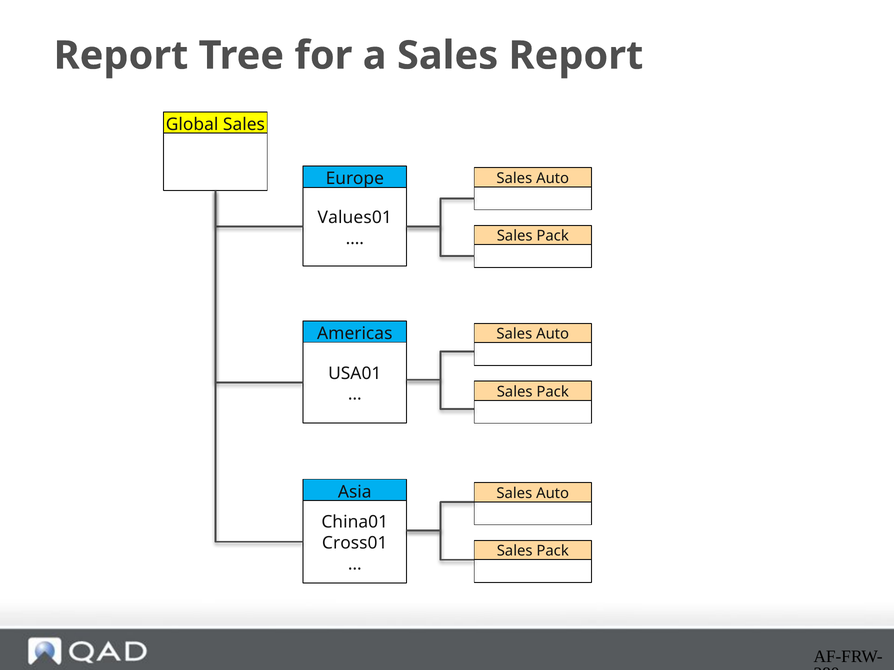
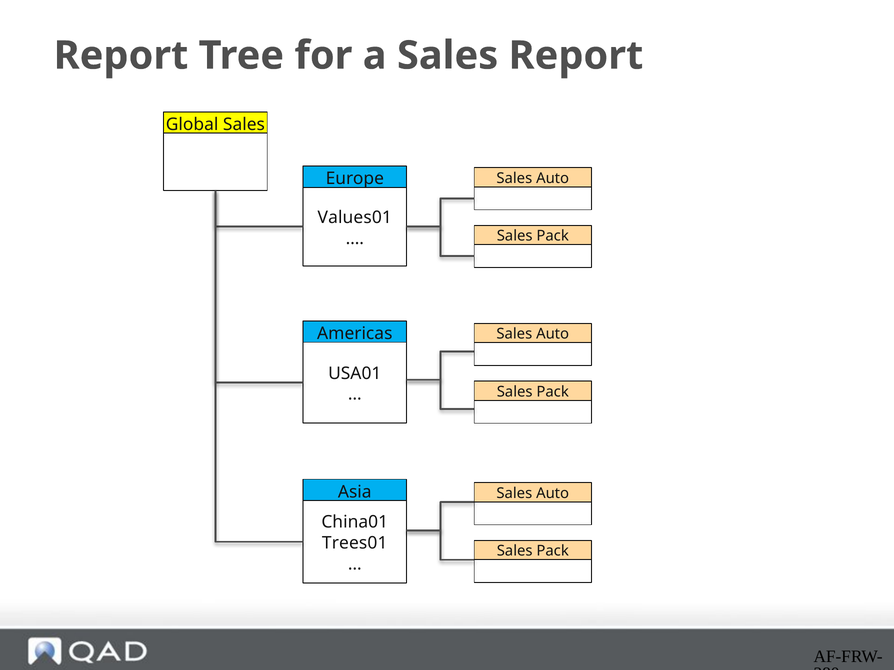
Cross01: Cross01 -> Trees01 (355, 543)
